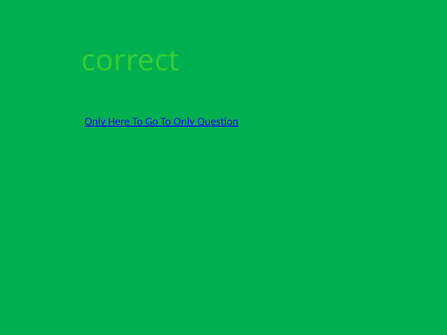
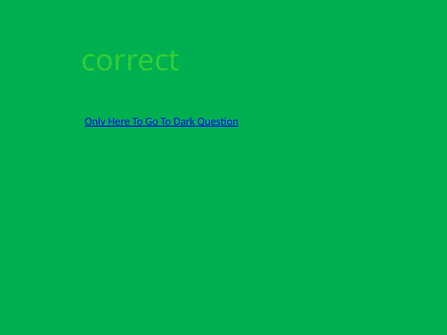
To Only: Only -> Dark (184, 121)
